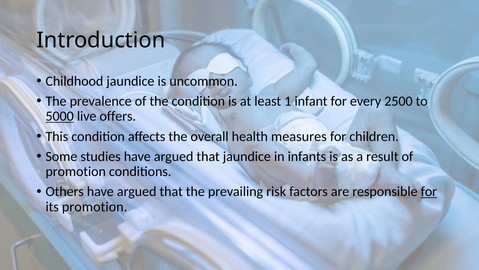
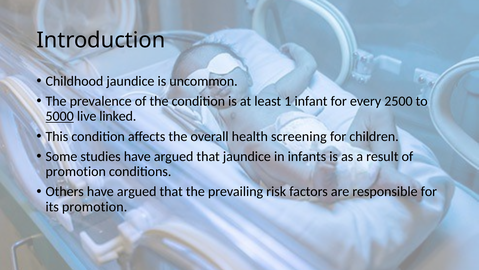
offers: offers -> linked (118, 116)
measures: measures -> screening (299, 136)
for underline: present -> none (429, 191)
